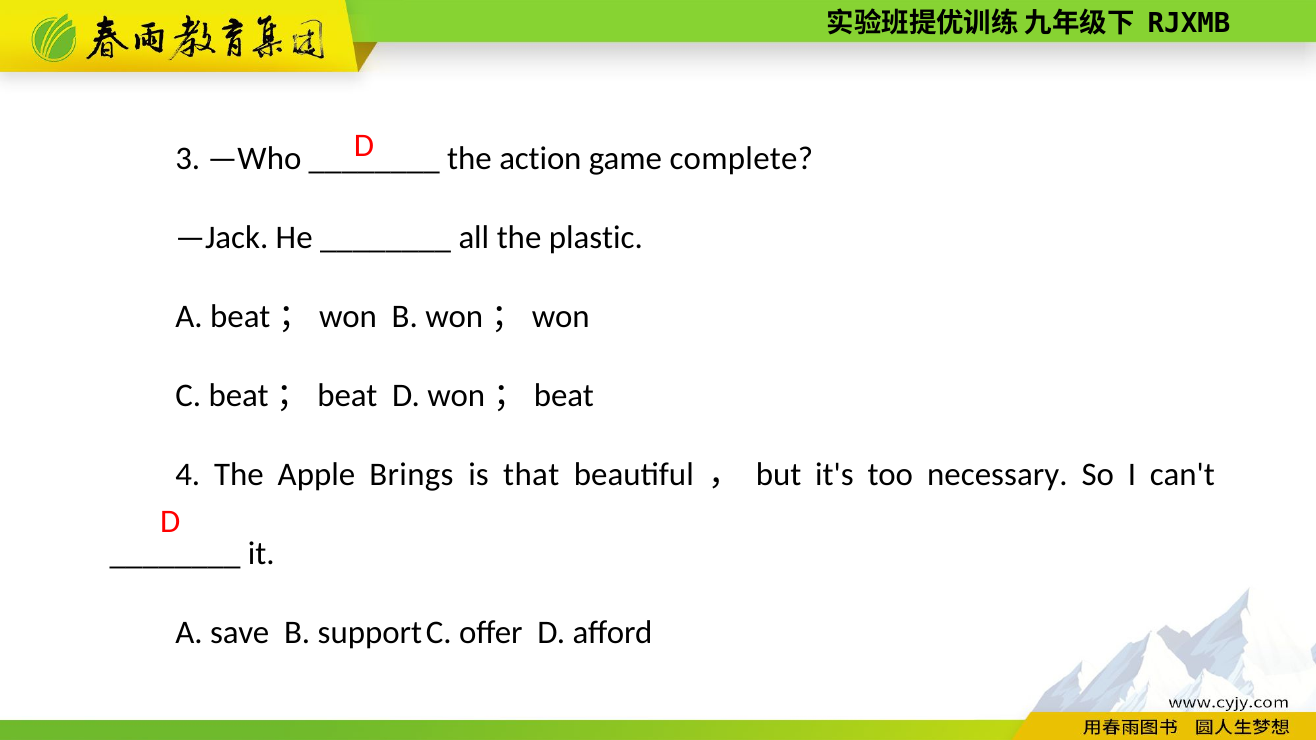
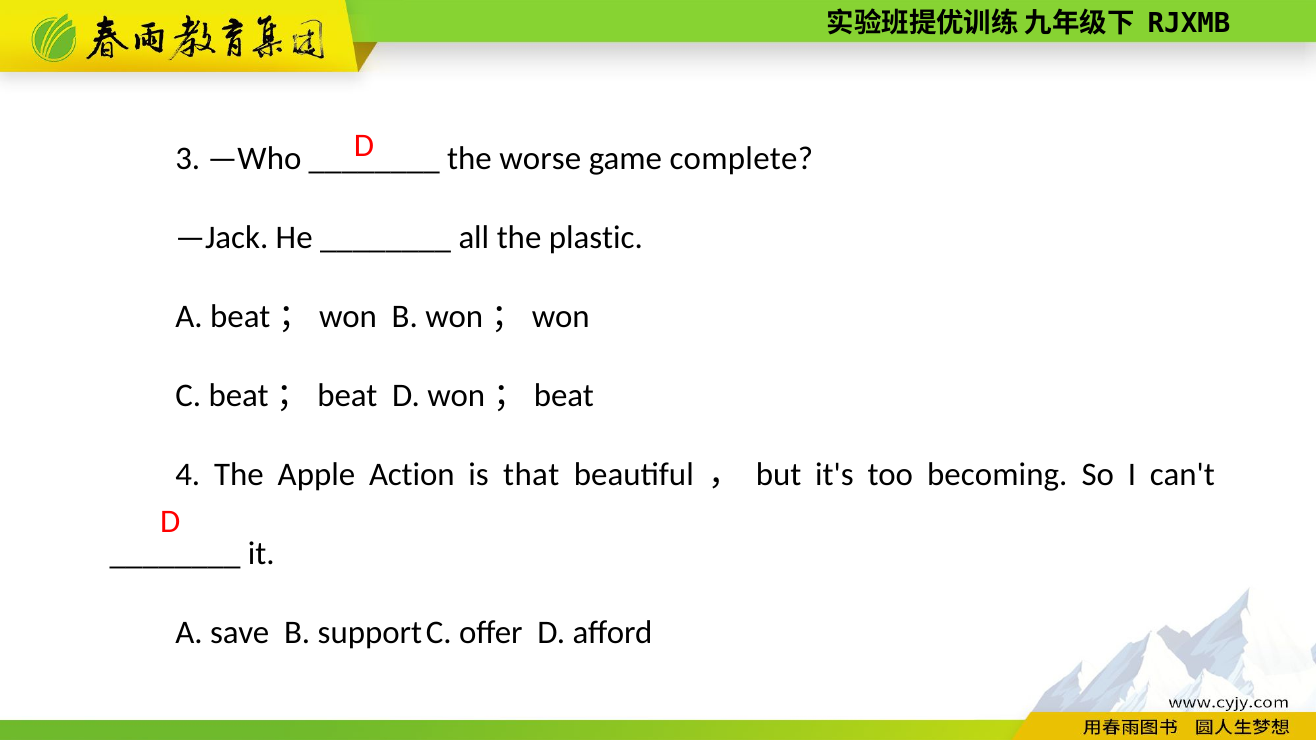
action: action -> worse (540, 159)
Brings: Brings -> Action (412, 474)
necessary: necessary -> becoming (997, 474)
